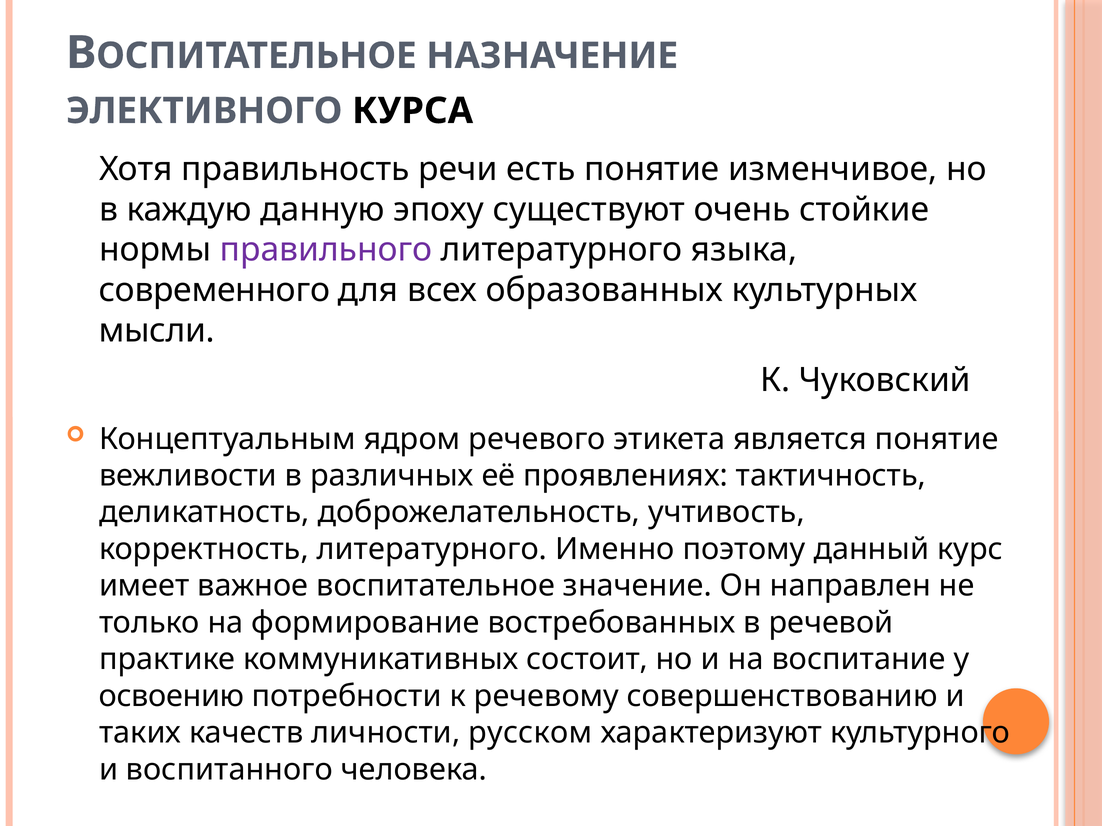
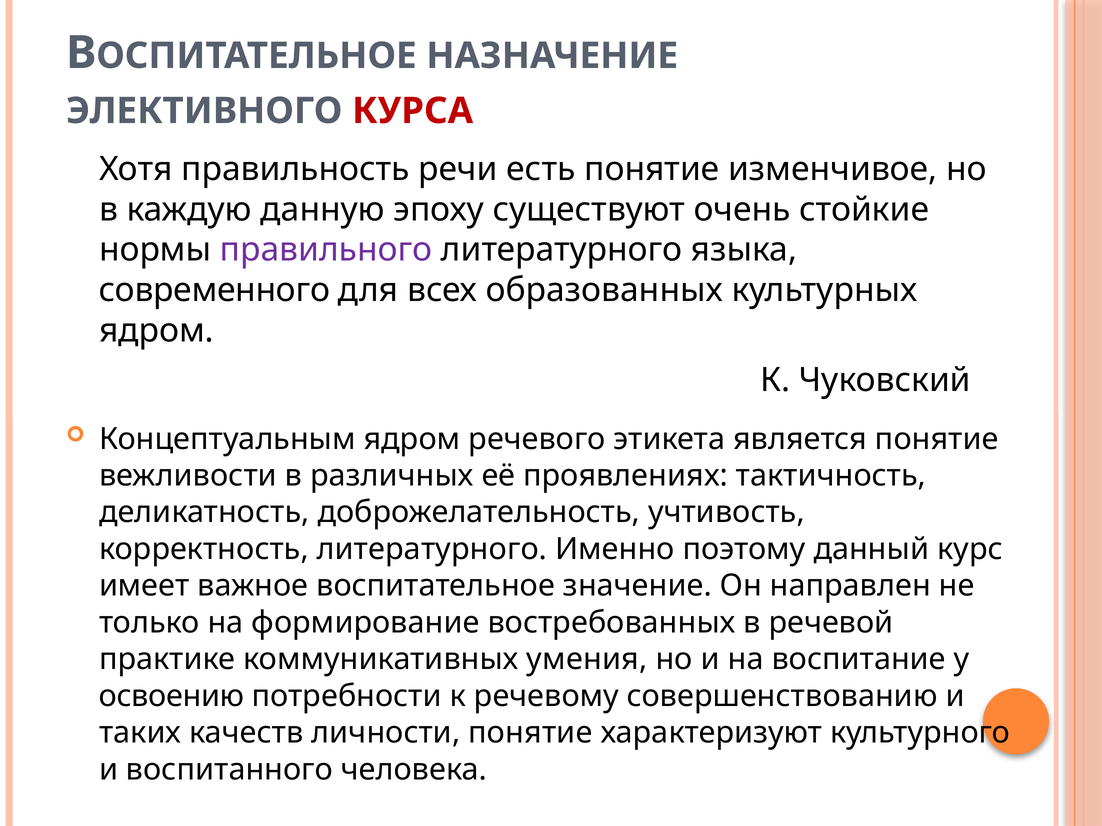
КУРСА colour: black -> red (413, 111)
мысли: мысли -> ядром (157, 331)
состоит: состоит -> умения (587, 660)
личности русском: русском -> понятие (530, 733)
